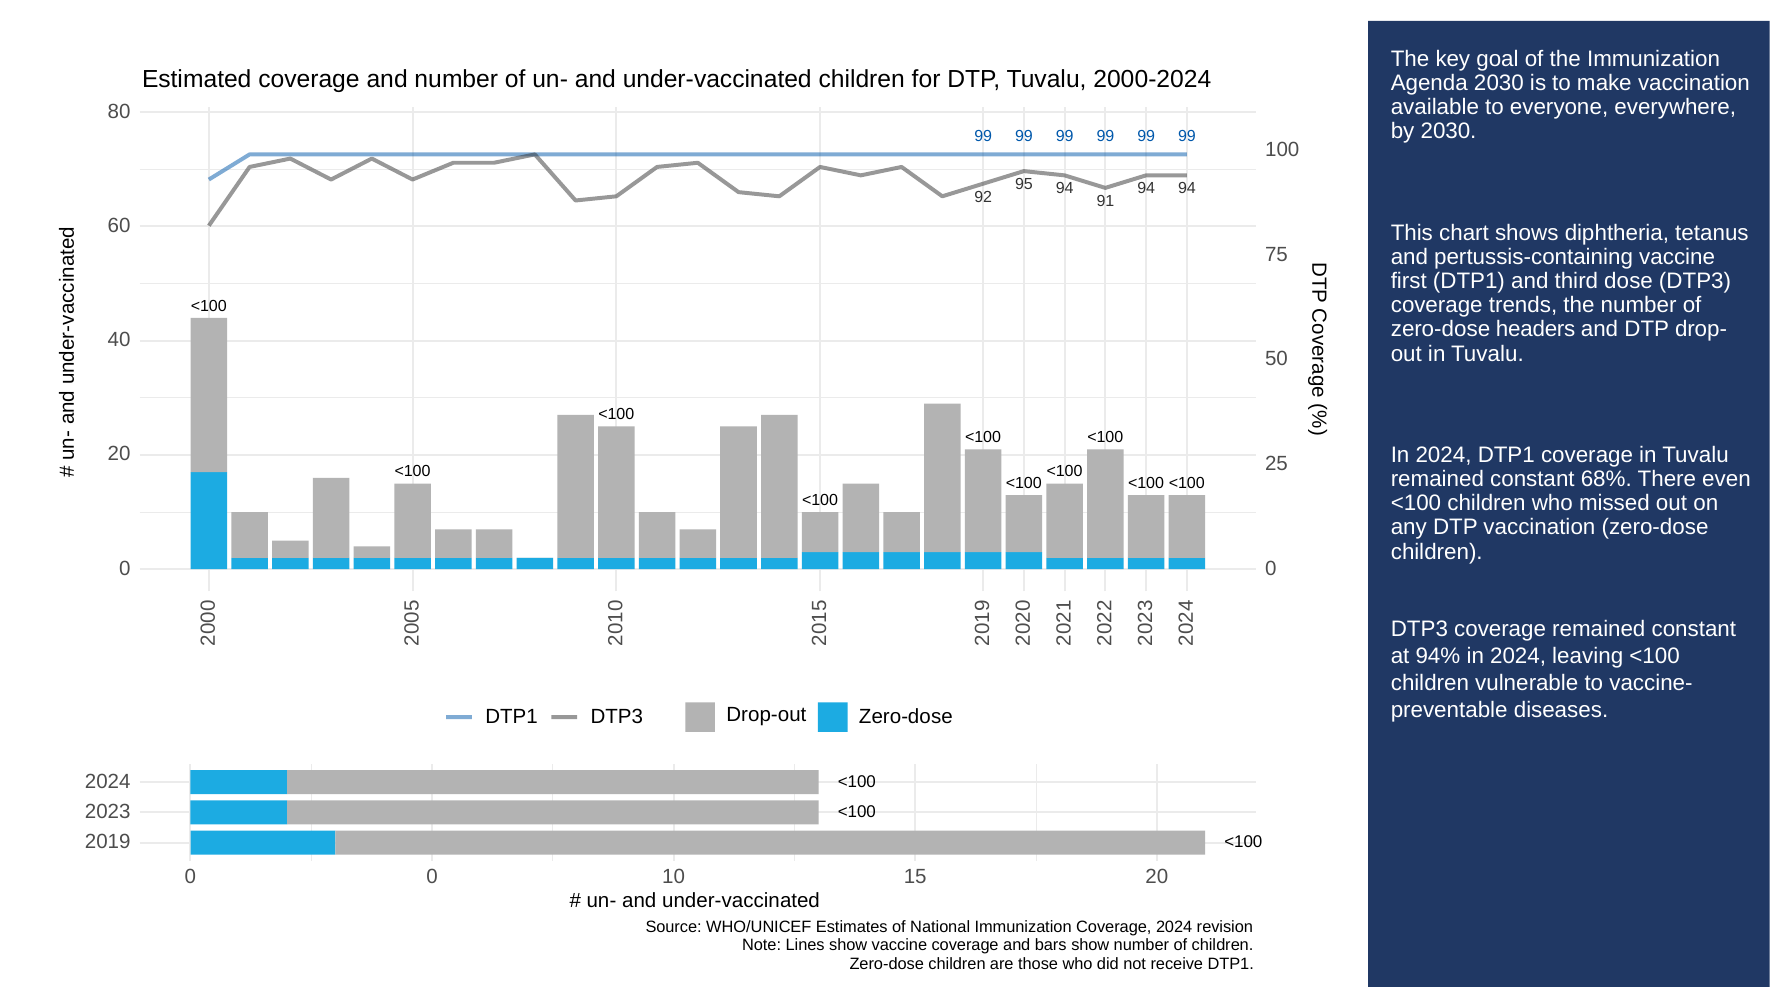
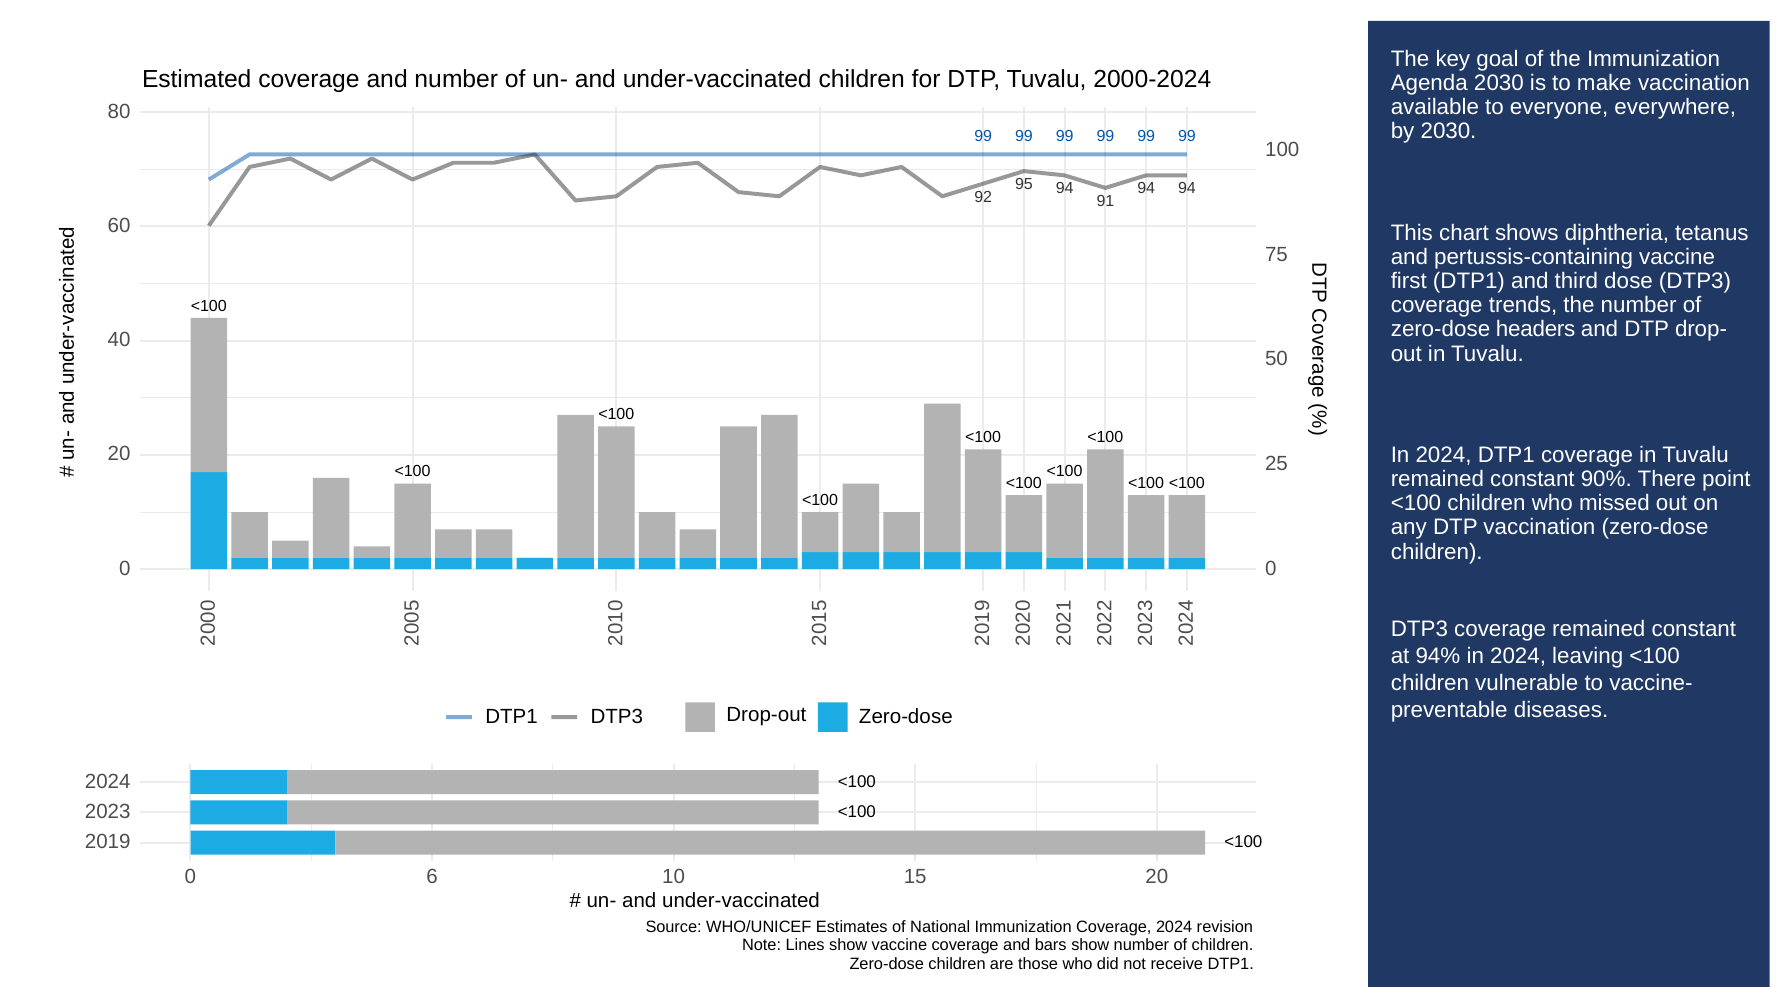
68%: 68% -> 90% (1606, 479)
even: even -> point (1726, 479)
0: 0 -> 6 (432, 877)
